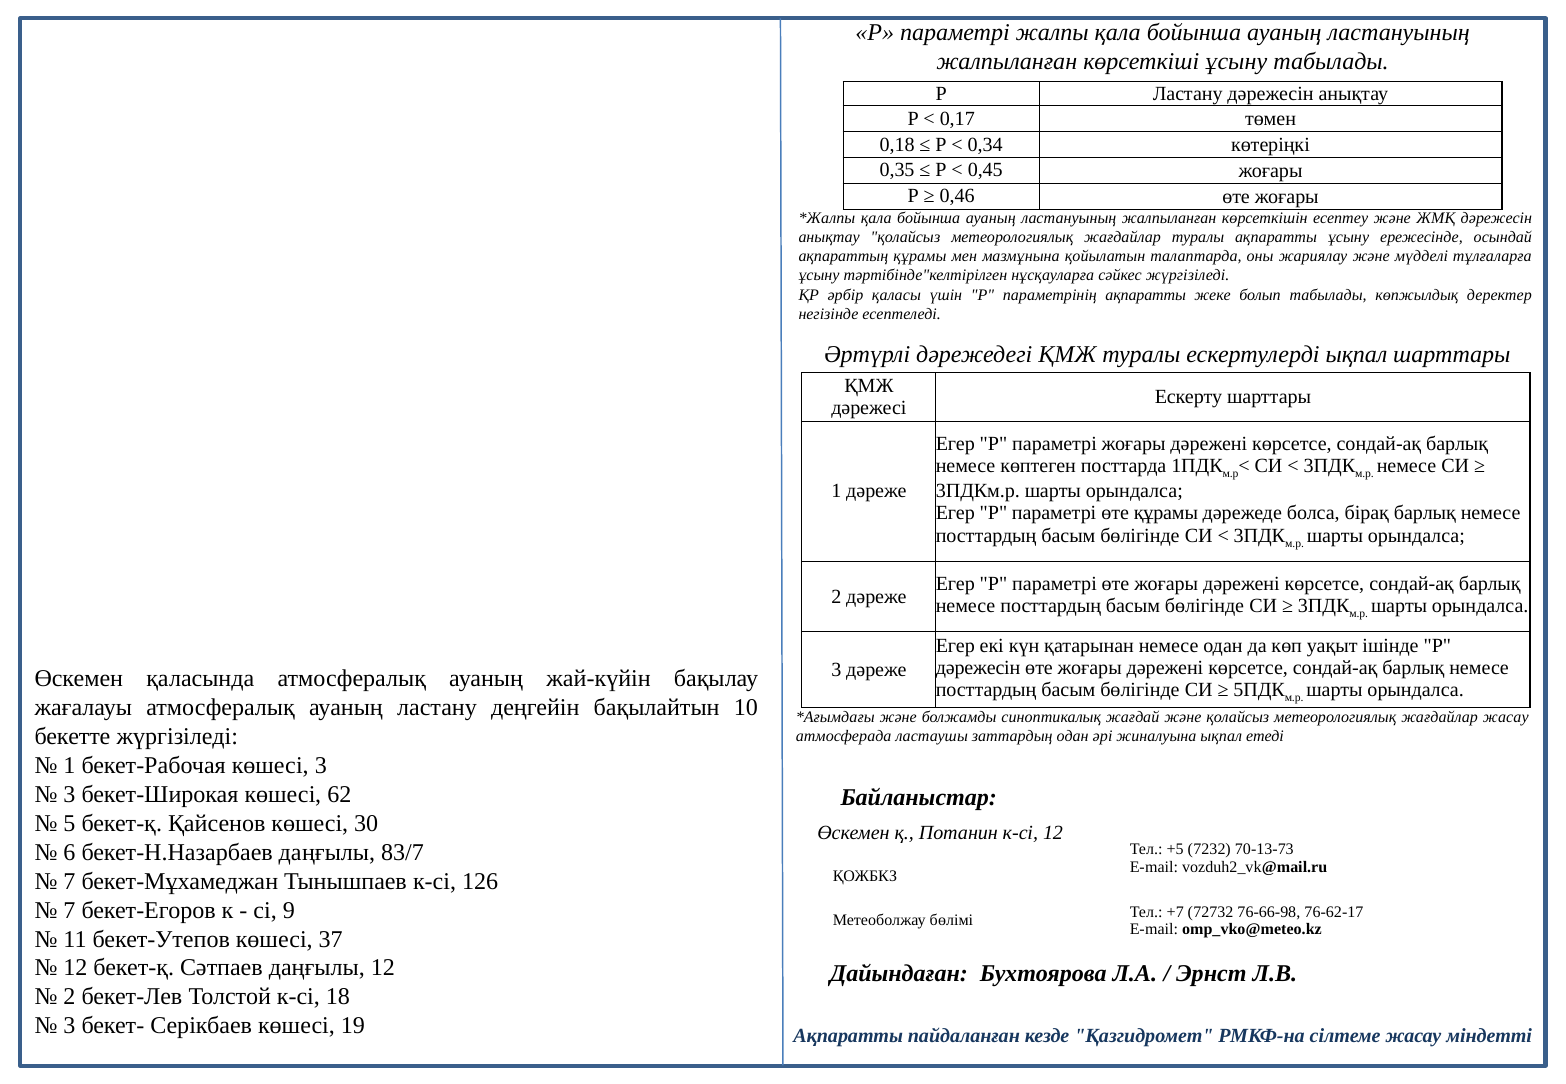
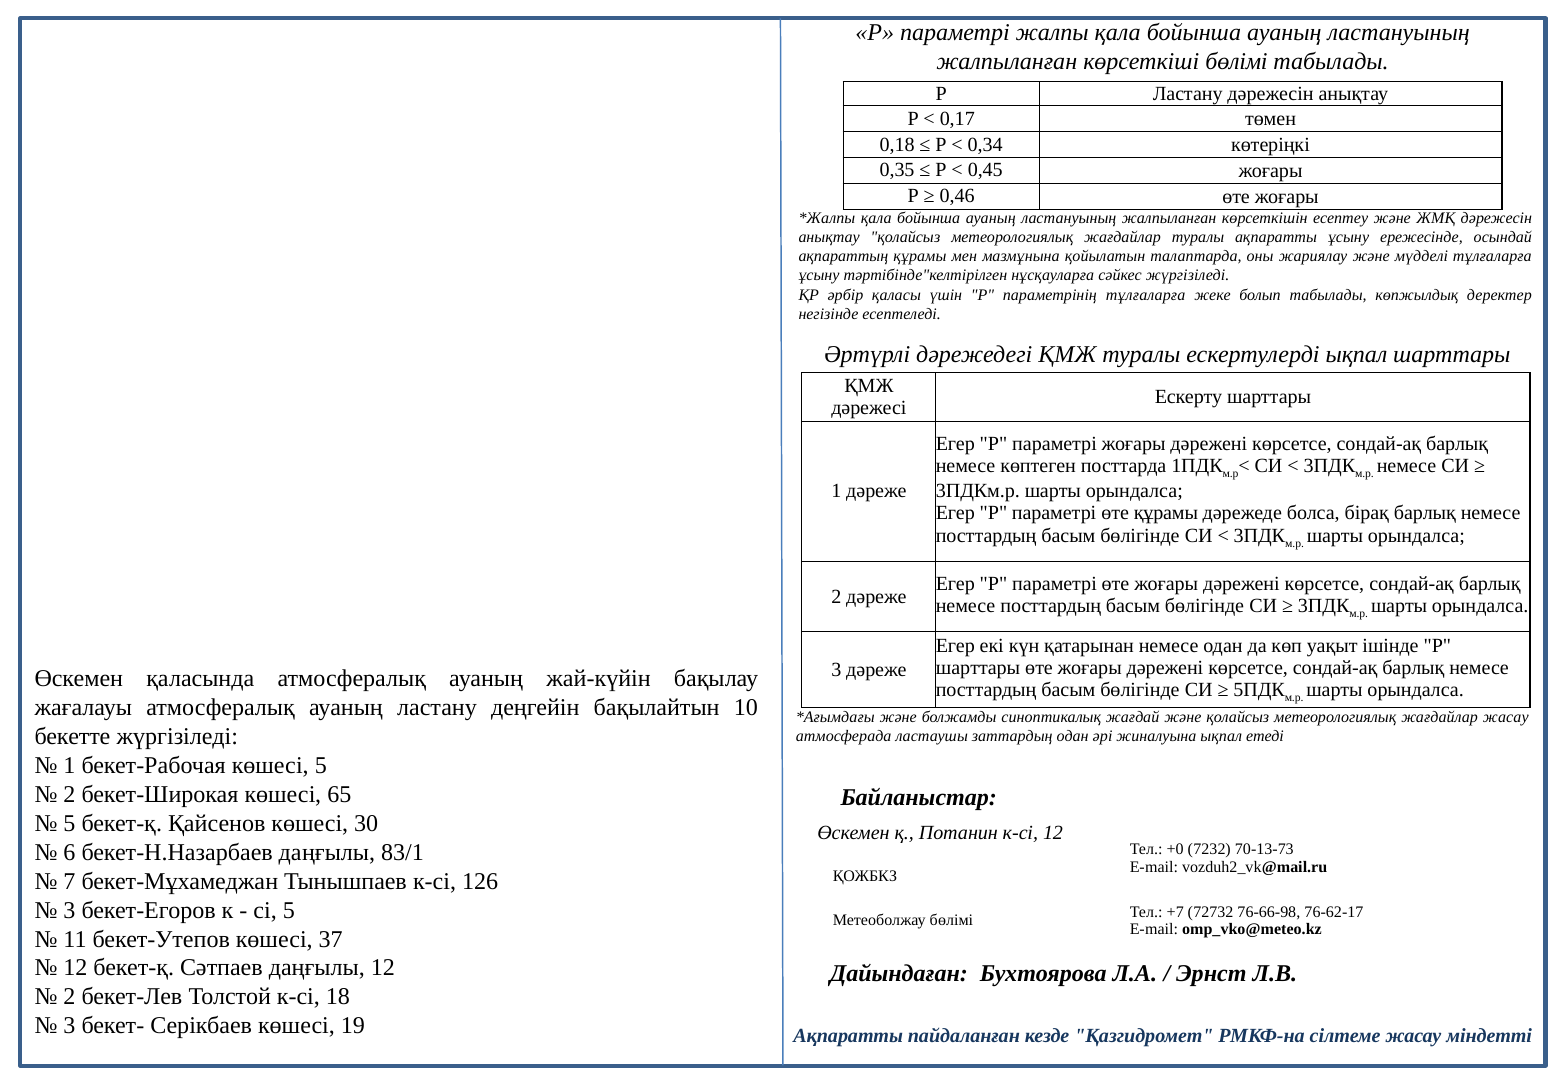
көрсеткіші ұсыну: ұсыну -> бөлімі (1236, 62)
параметрінің ақпаратты: ақпаратты -> тұлғаларға (1146, 295)
дәрежесін: дәрежесін -> шарттары (978, 668)
көшесі 3: 3 -> 5 (321, 766)
3: 3 -> 2 (69, 795)
62: 62 -> 65 (339, 795)
83/7: 83/7 -> 83/1 (403, 853)
+5: +5 -> +0 (1175, 849)
7: 7 -> 3 (69, 910)
сі 9: 9 -> 5 (289, 910)
